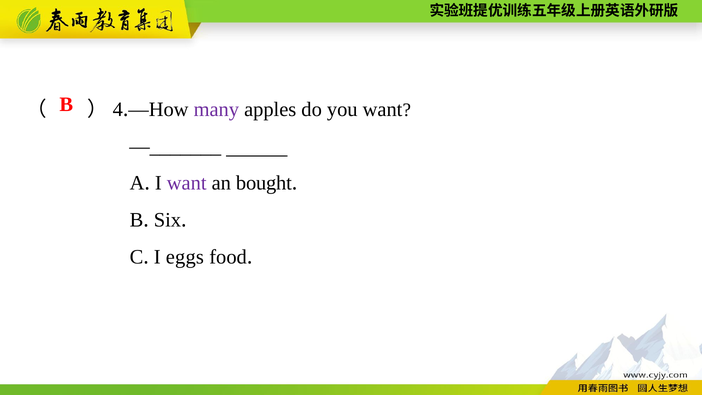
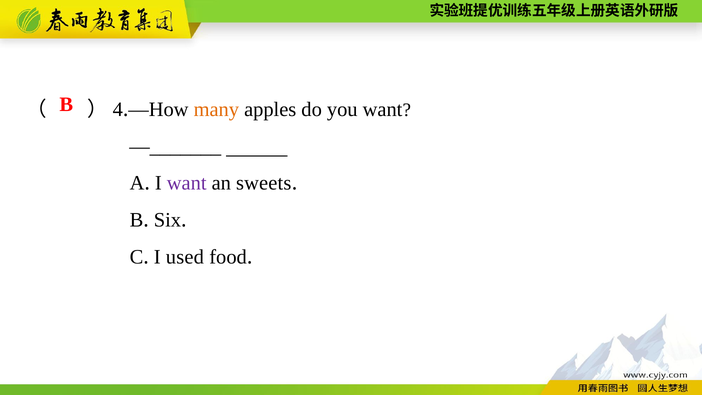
many colour: purple -> orange (216, 109)
bought: bought -> sweets (264, 183)
eggs: eggs -> used (185, 257)
